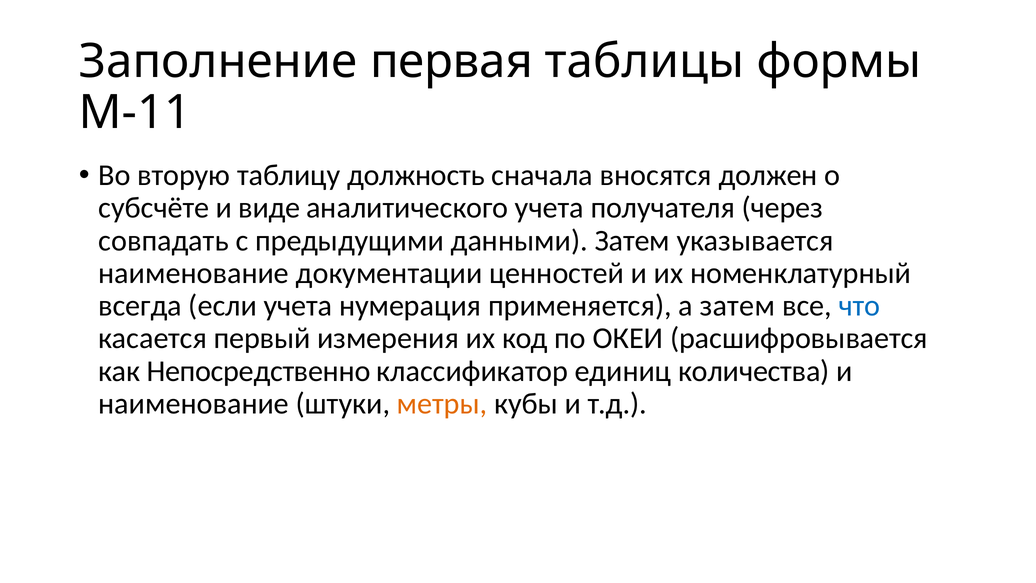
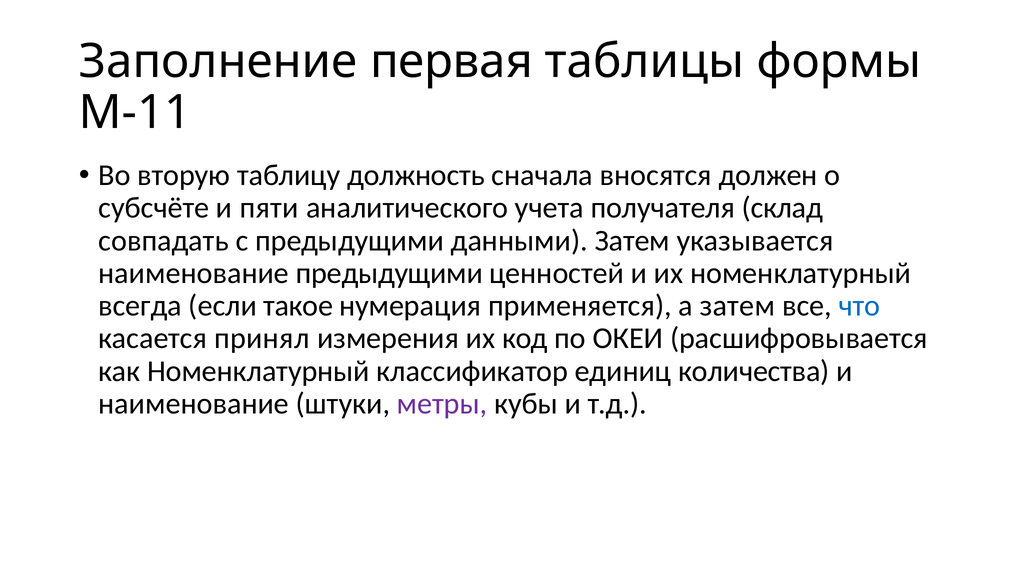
виде: виде -> пяти (269, 208)
через: через -> склад (782, 208)
наименование документации: документации -> предыдущими (389, 273)
если учета: учета -> такое (298, 306)
первый: первый -> принял (262, 338)
как Непосредственно: Непосредственно -> Номенклатурный (258, 371)
метры colour: orange -> purple (442, 404)
